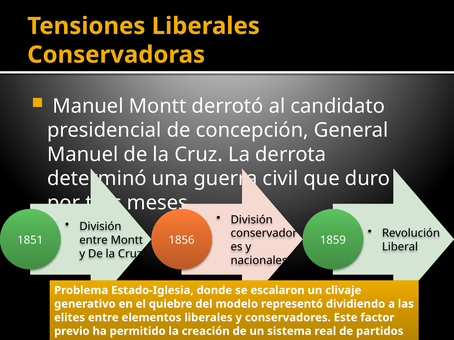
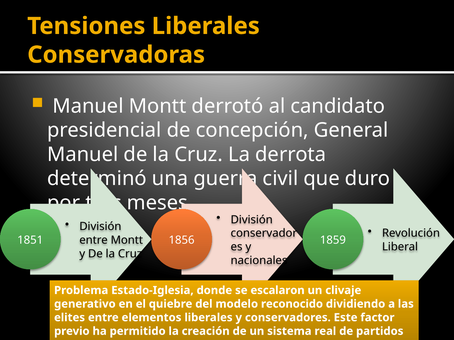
representó: representó -> reconocido (292, 304)
